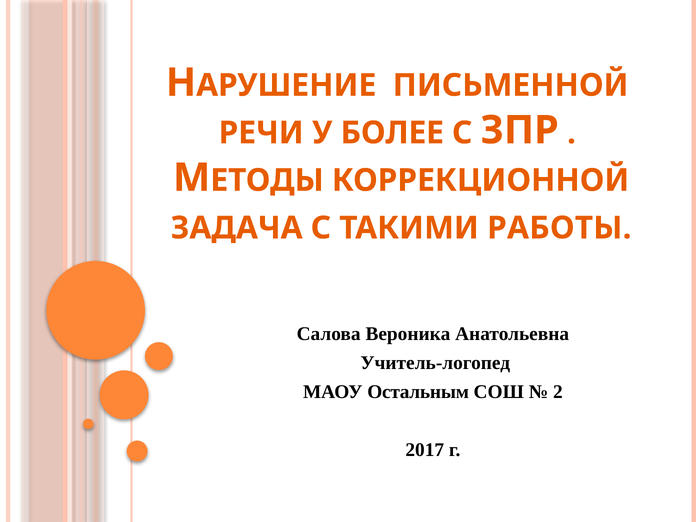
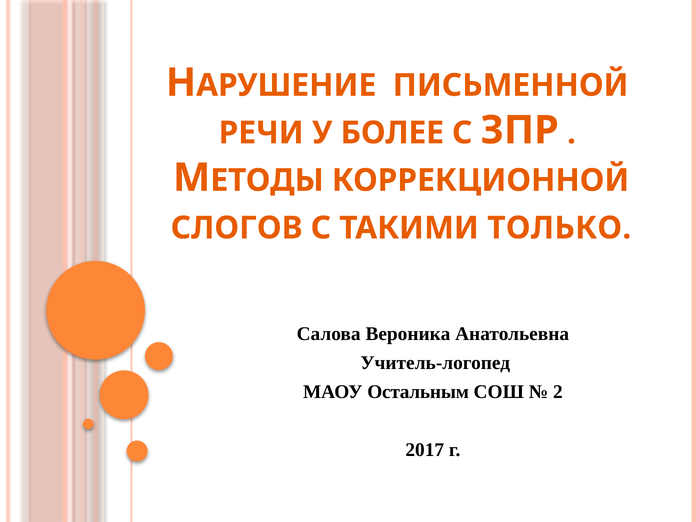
ЗАДАЧА: ЗАДАЧА -> СЛОГОВ (237, 228)
РАБОТЫ: РАБОТЫ -> ТОЛЬКО (559, 228)
